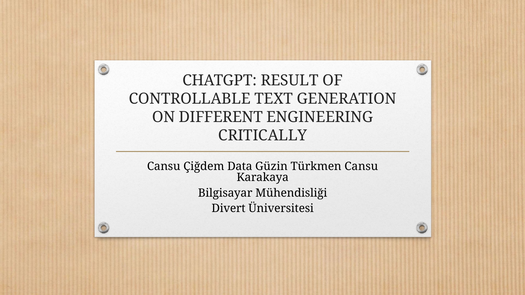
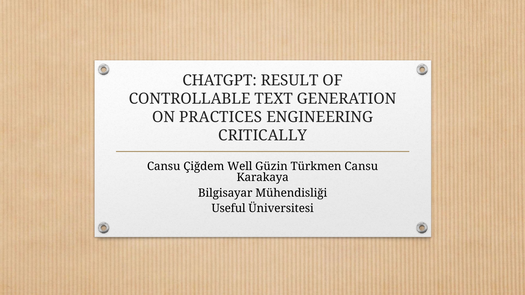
DIFFERENT: DIFFERENT -> PRACTICES (221, 117)
Data: Data -> Well (240, 167)
Divert: Divert -> Useful (229, 209)
